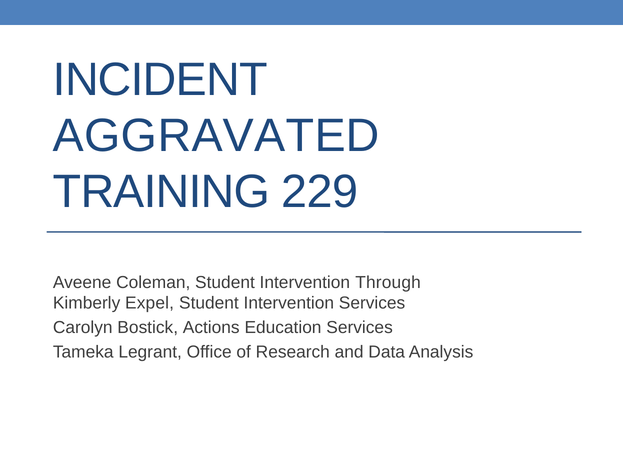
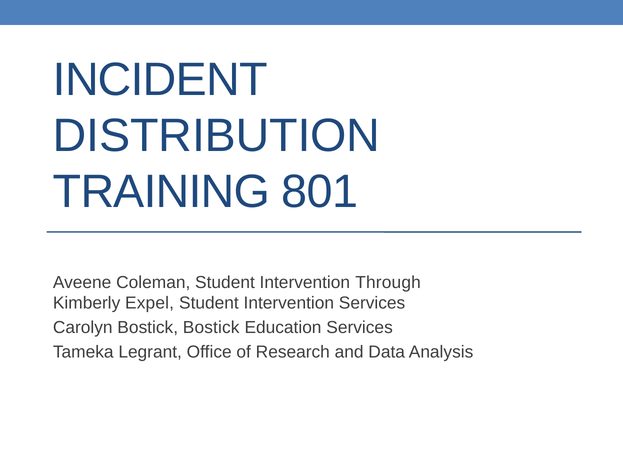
AGGRAVATED: AGGRAVATED -> DISTRIBUTION (217, 136)
229: 229 -> 801 (320, 192)
Bostick Actions: Actions -> Bostick (211, 327)
